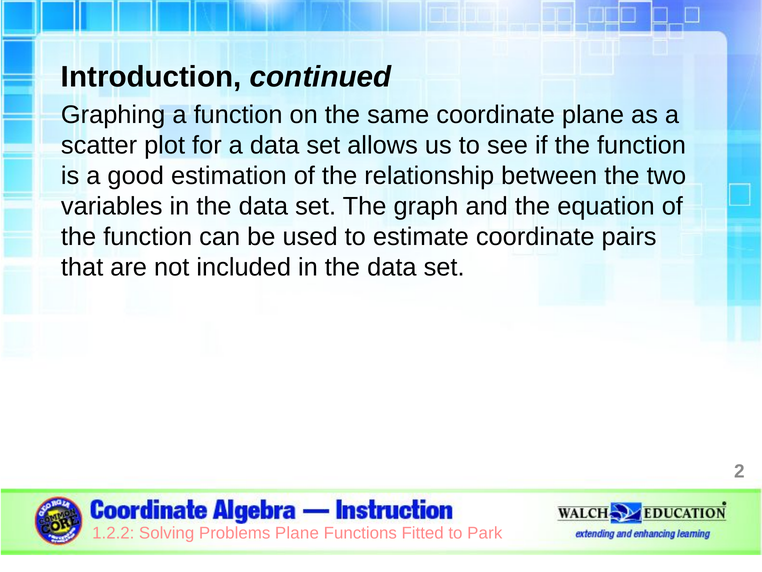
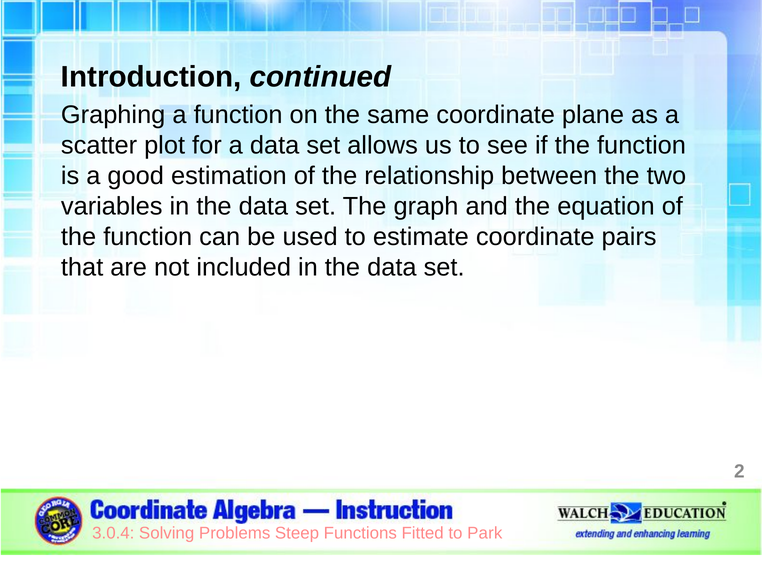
1.2.2: 1.2.2 -> 3.0.4 (113, 533)
Problems Plane: Plane -> Steep (297, 533)
